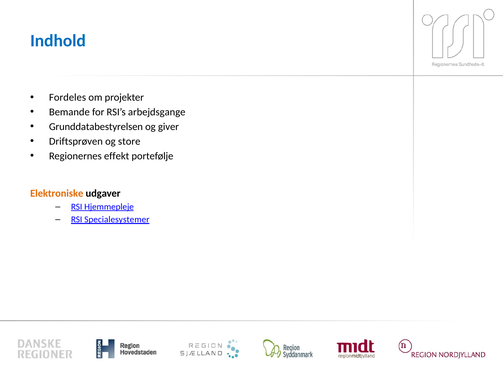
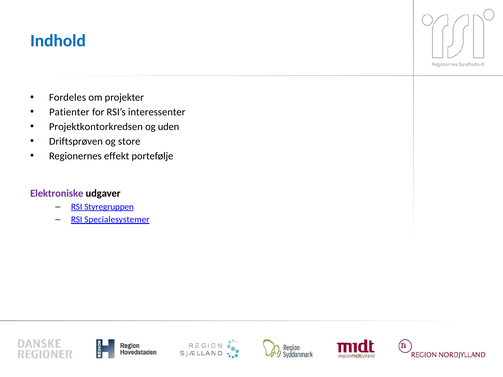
Bemande: Bemande -> Patienter (69, 112)
arbejdsgange: arbejdsgange -> interessenter (157, 112)
Grunddatabestyrelsen: Grunddatabestyrelsen -> Projektkontorkredsen (96, 127)
giver: giver -> uden (169, 127)
Elektroniske colour: orange -> purple (57, 193)
Hjemmepleje: Hjemmepleje -> Styregruppen (109, 207)
